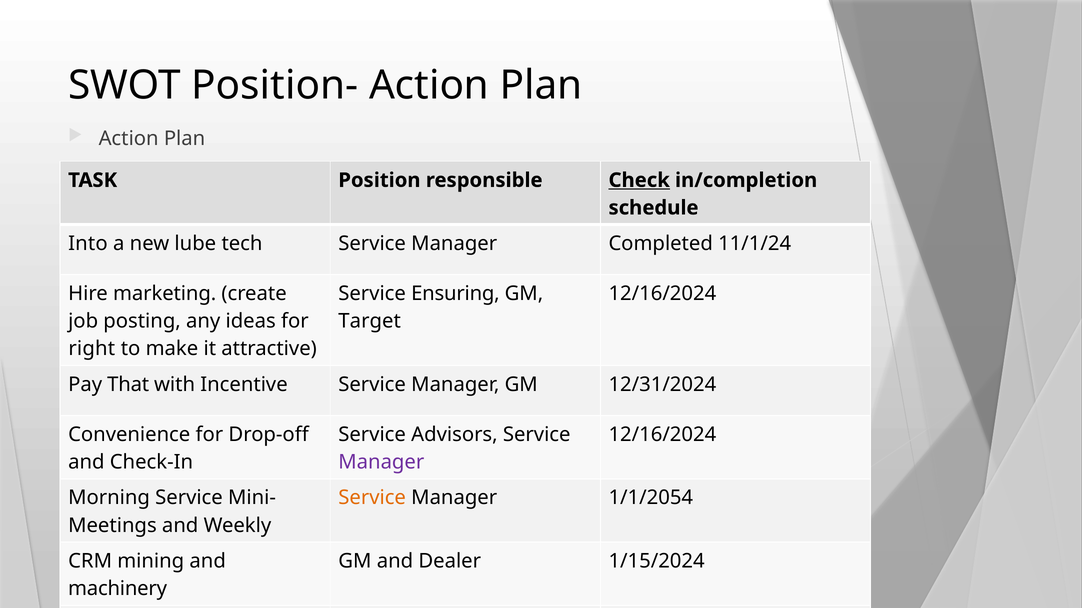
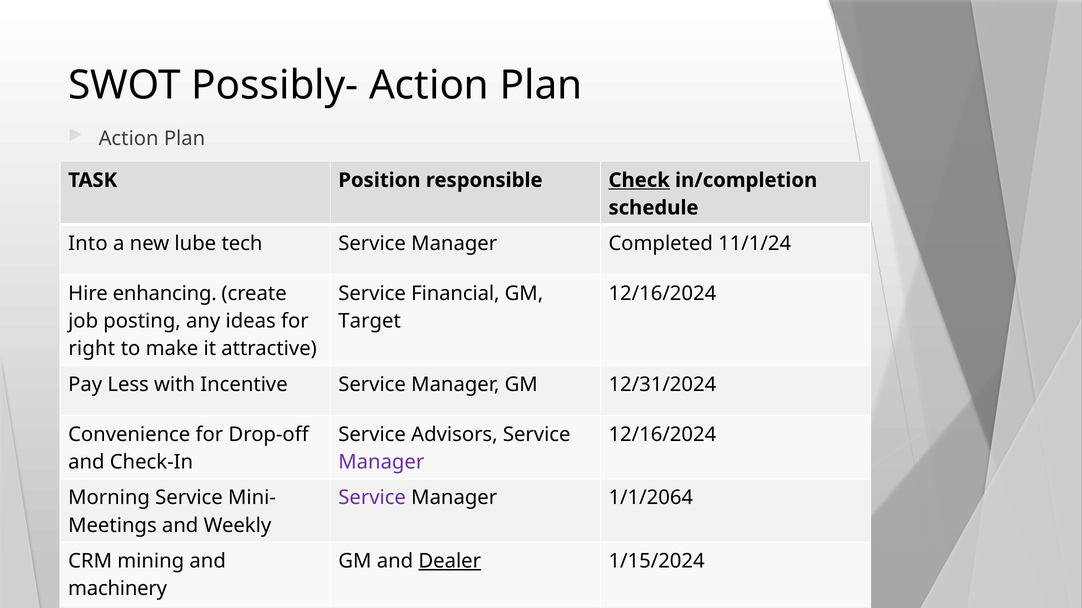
Position-: Position- -> Possibly- (275, 85)
marketing: marketing -> enhancing (165, 294)
Ensuring: Ensuring -> Financial (455, 294)
That: That -> Less (128, 385)
Service colour: orange -> purple (372, 498)
1/1/2054: 1/1/2054 -> 1/1/2064 (651, 498)
Dealer underline: none -> present (450, 562)
